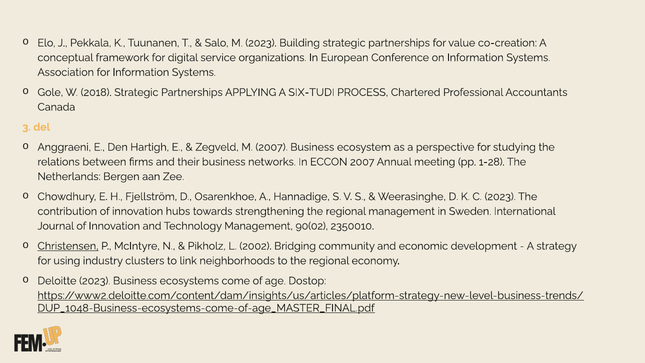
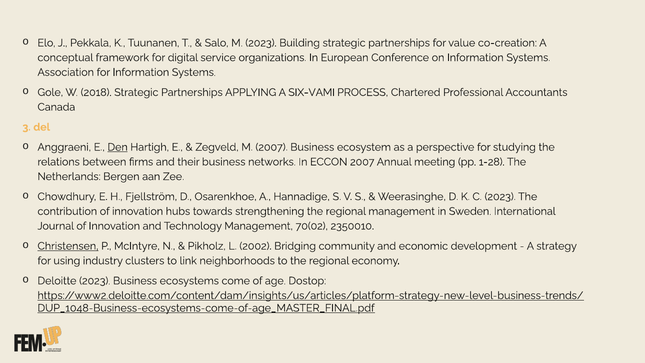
SIX-TUDI: SIX-TUDI -> SIX-VAMI (312, 92)
Den underline: none -> present (118, 147)
90(02: 90(02 -> 70(02 (312, 226)
